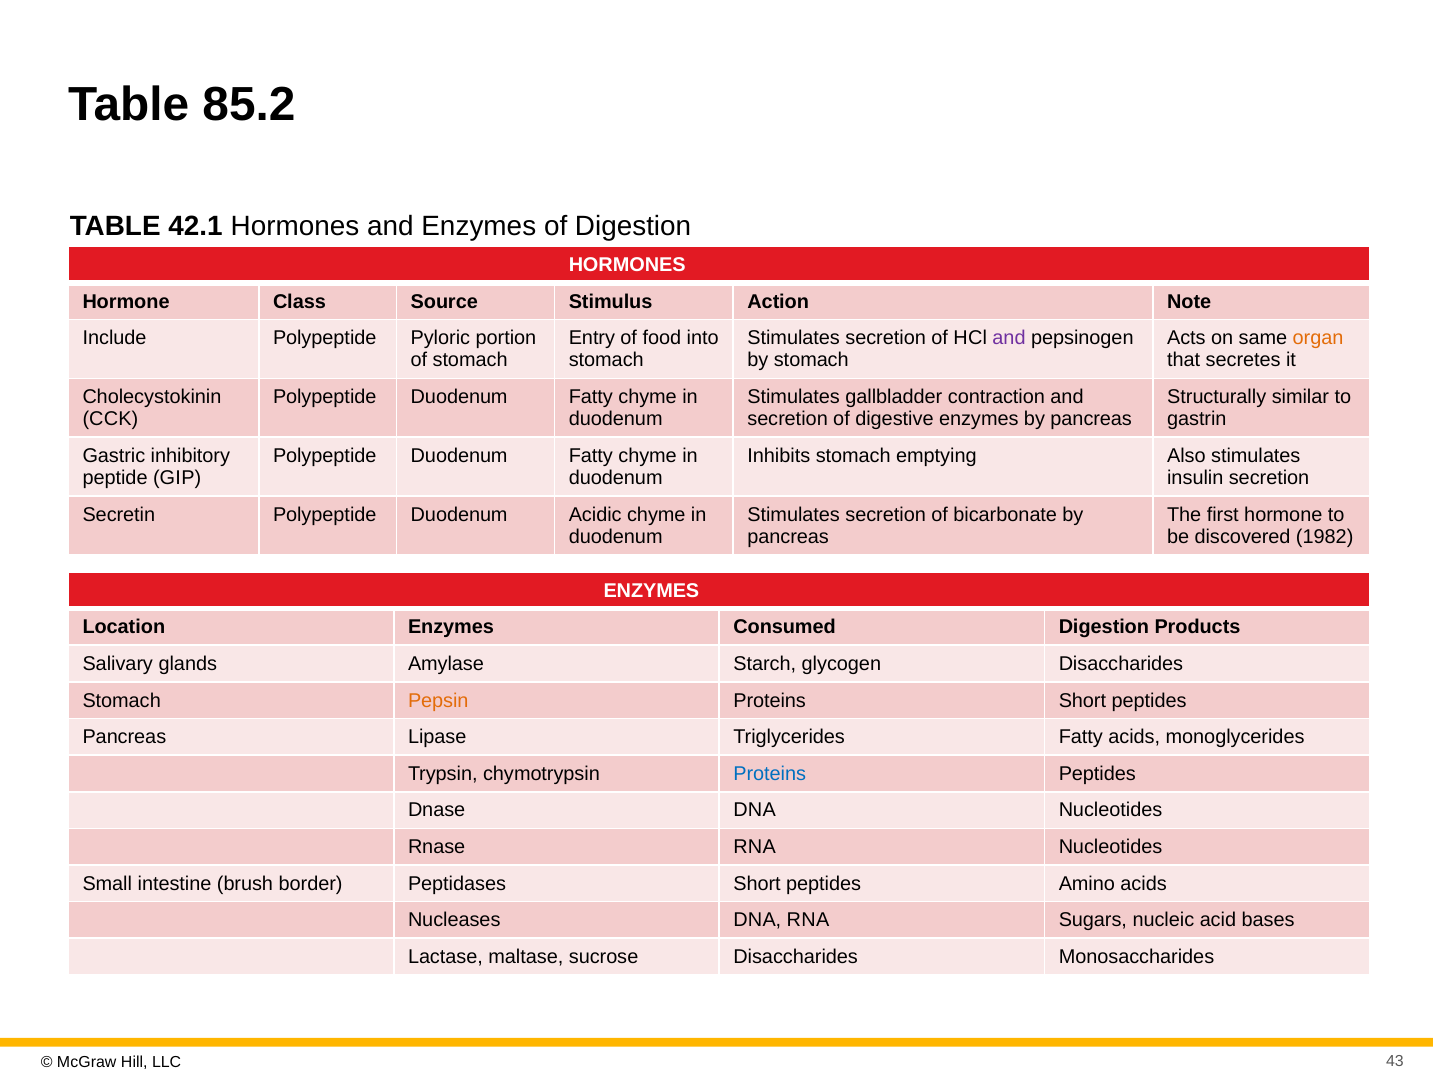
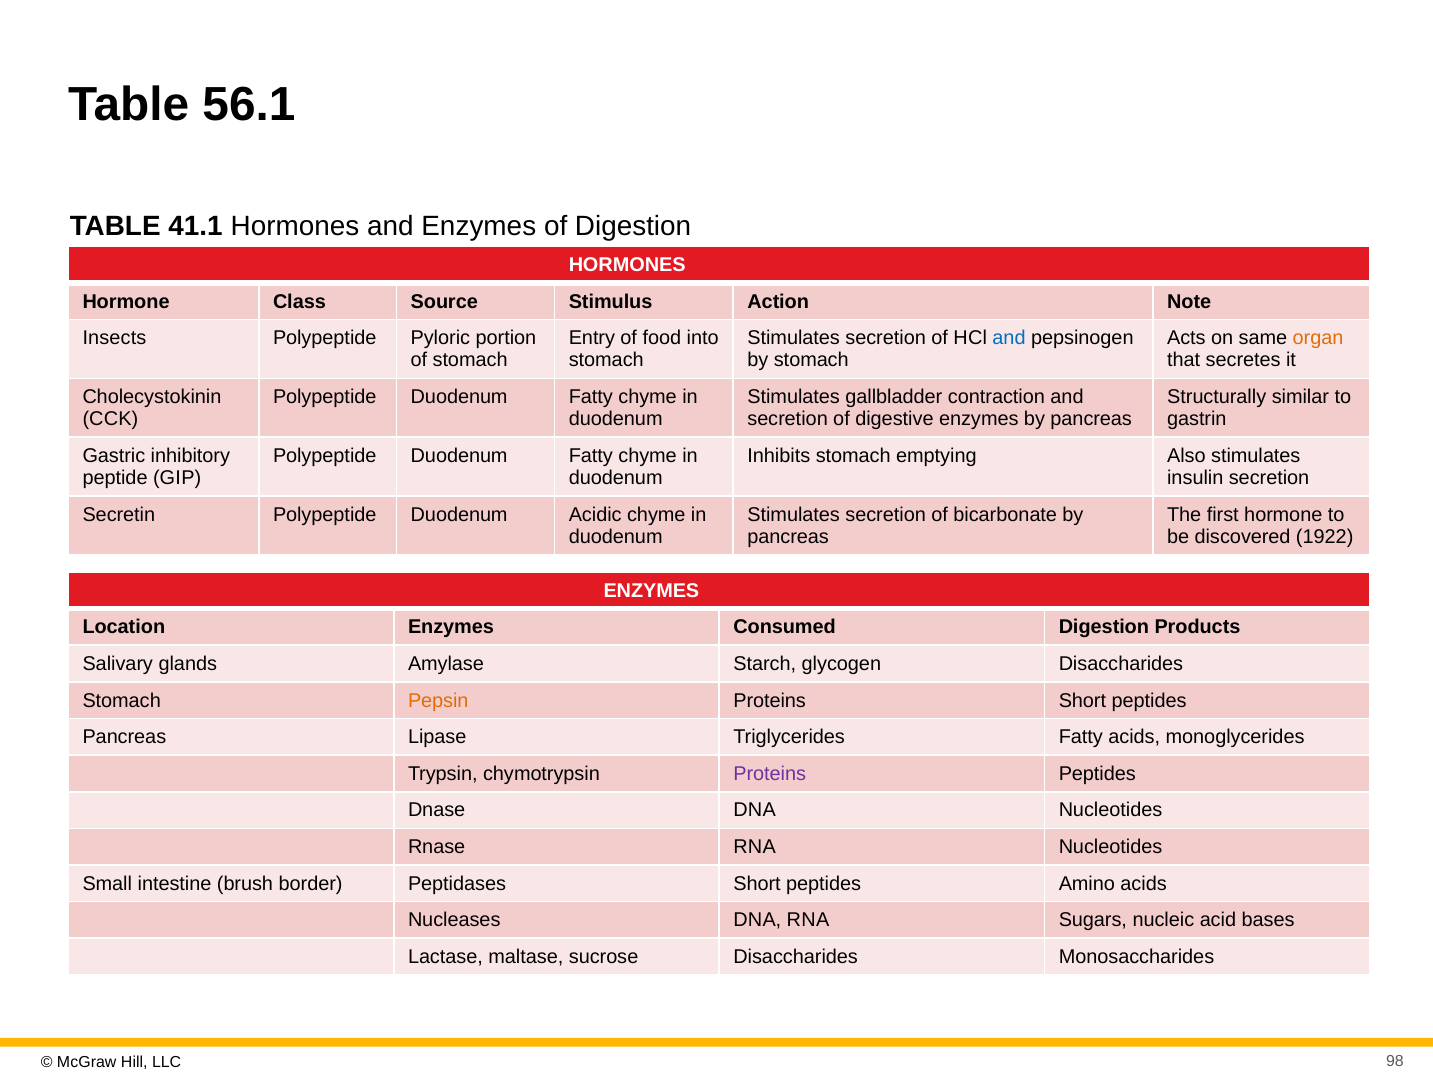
85.2: 85.2 -> 56.1 (249, 104)
42.1: 42.1 -> 41.1 (196, 226)
Include: Include -> Insects (114, 338)
and colour: purple -> blue (1009, 338)
1982: 1982 -> 1922 (1325, 537)
Proteins colour: blue -> purple (770, 774)
43: 43 -> 98 (1395, 1061)
